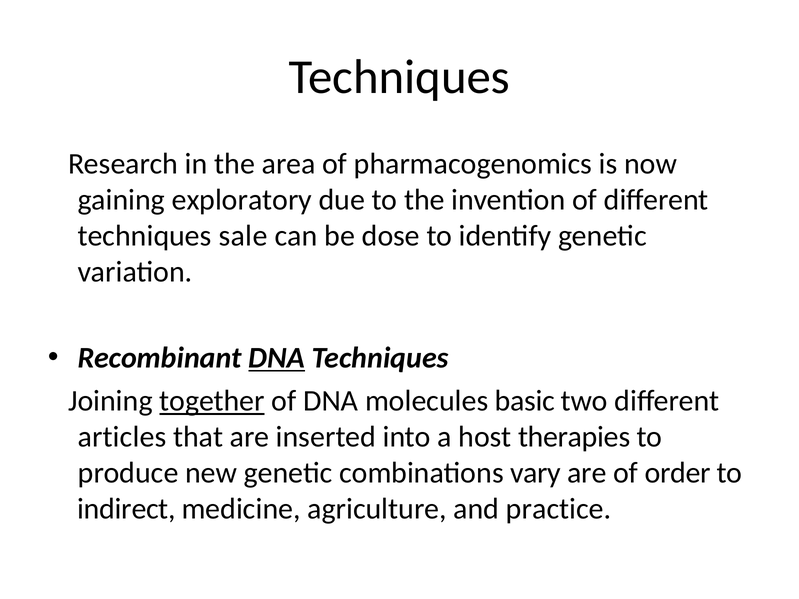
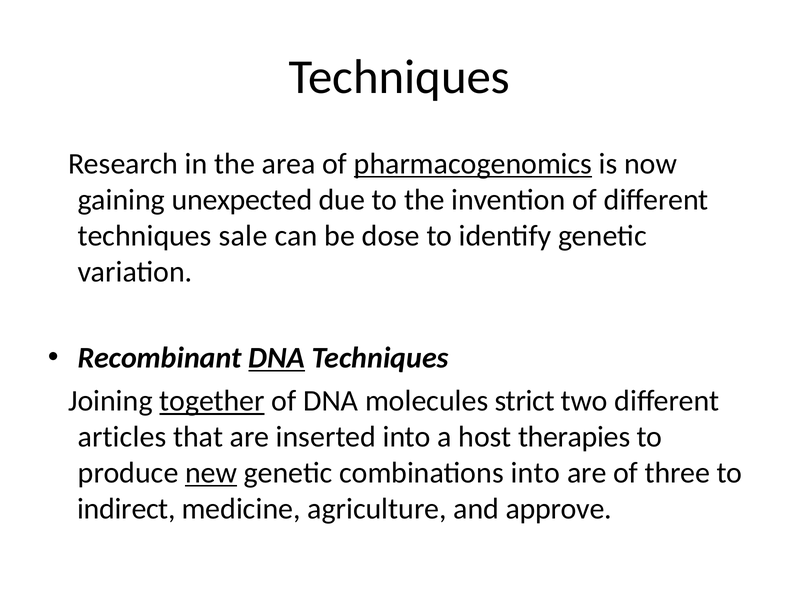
pharmacogenomics underline: none -> present (473, 164)
exploratory: exploratory -> unexpected (242, 200)
basic: basic -> strict (525, 401)
new underline: none -> present (211, 473)
combinations vary: vary -> into (535, 473)
order: order -> three (678, 473)
practice: practice -> approve (559, 509)
